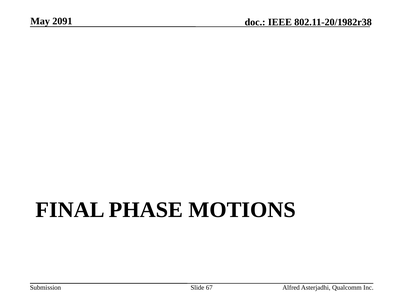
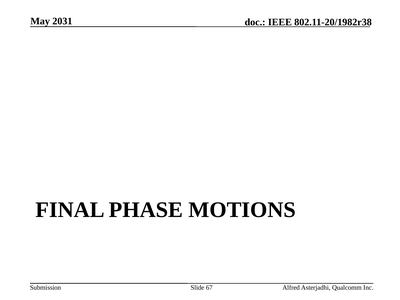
2091: 2091 -> 2031 (62, 21)
